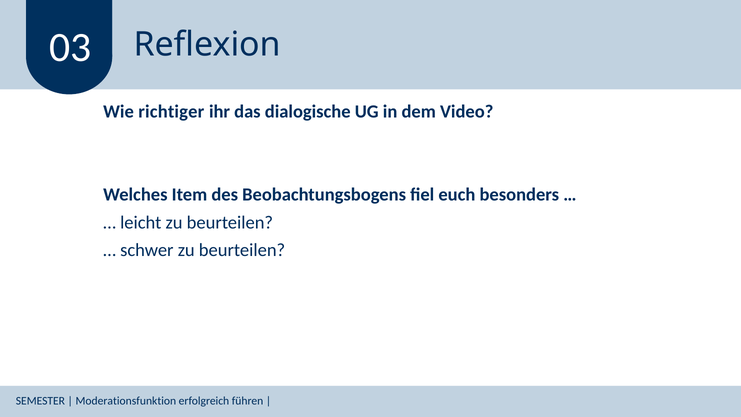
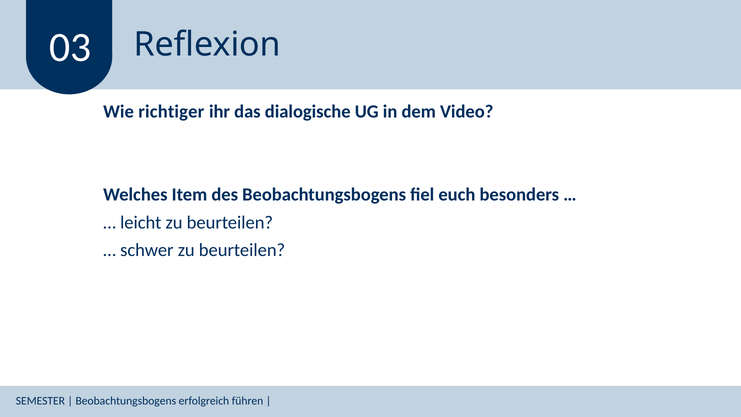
Moderationsfunktion: Moderationsfunktion -> Beobachtungsbogens (126, 401)
